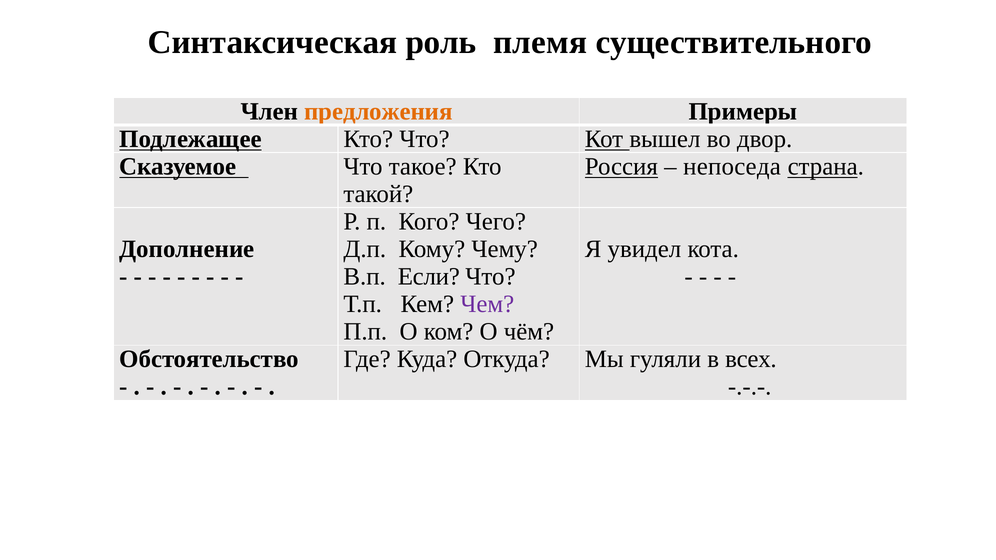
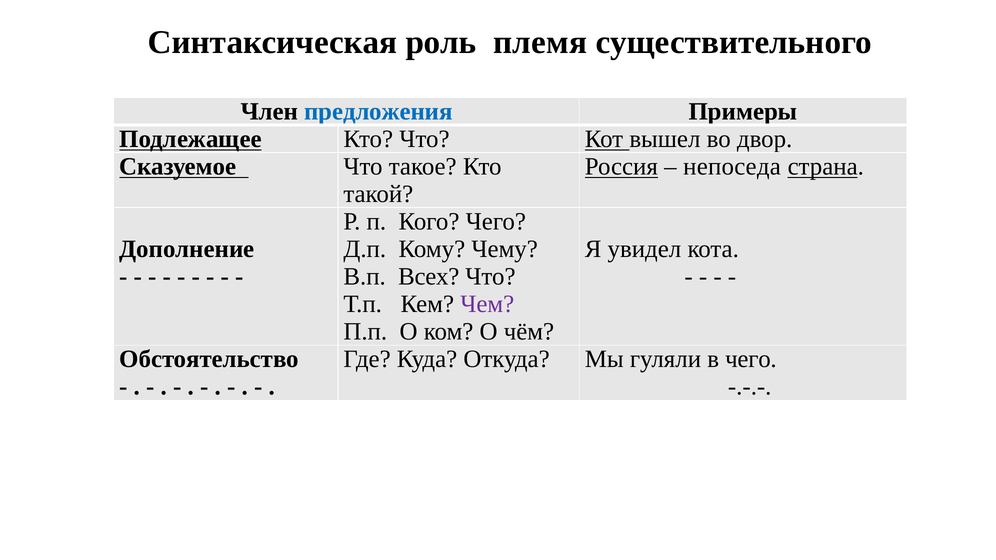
предложения colour: orange -> blue (378, 111)
Если: Если -> Всех (429, 277)
в всех: всех -> чего (751, 359)
